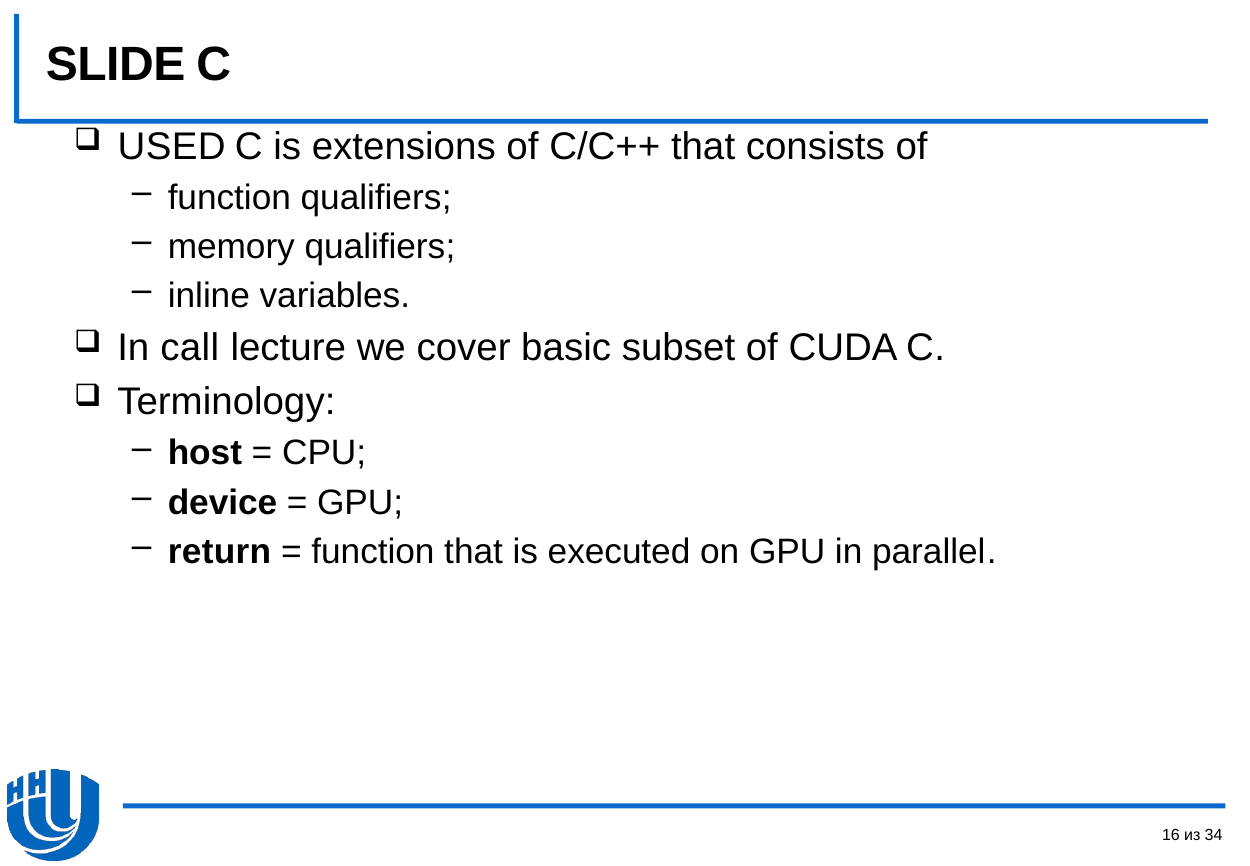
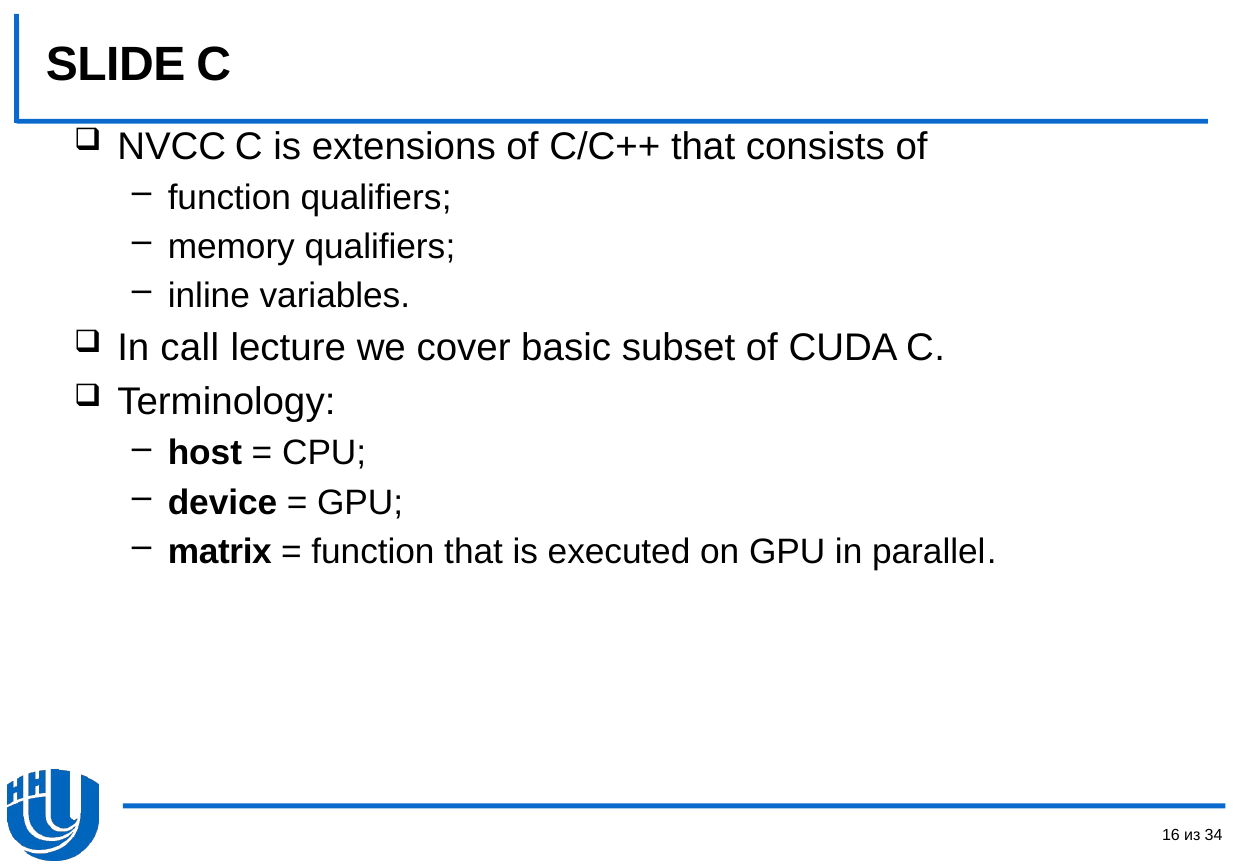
USED: USED -> NVCC (172, 146)
return: return -> matrix (220, 552)
